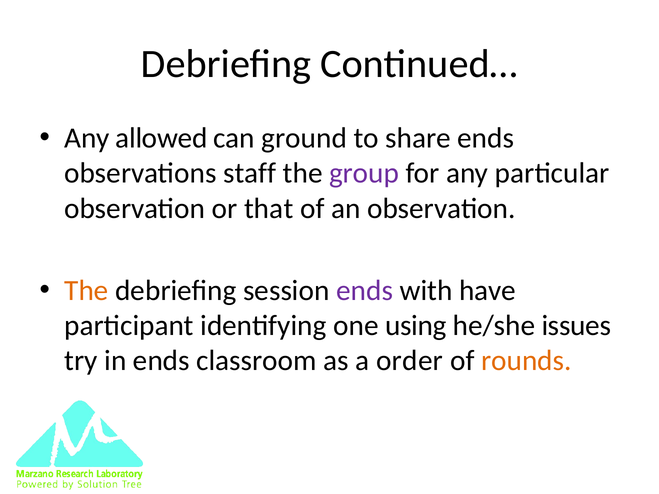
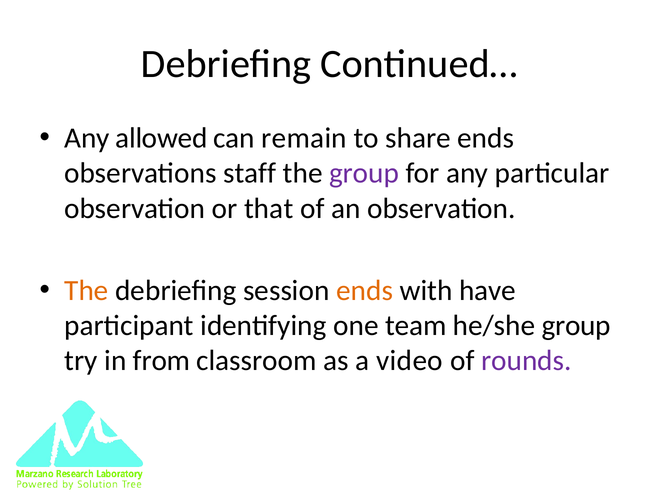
ground: ground -> remain (304, 138)
ends colour: purple -> orange (365, 291)
using: using -> team (416, 326)
he/she issues: issues -> group (576, 326)
in ends: ends -> from (161, 361)
order: order -> video (410, 361)
rounds colour: orange -> purple (526, 361)
